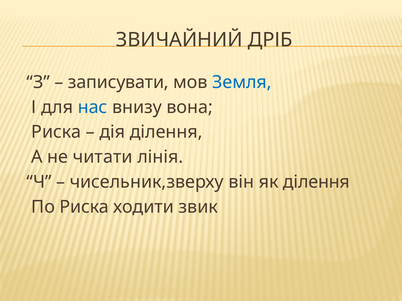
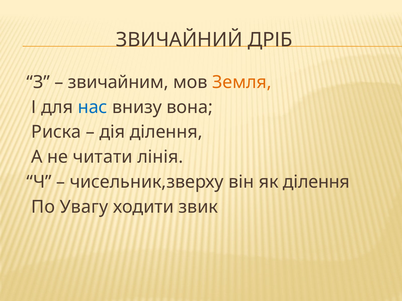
записувати: записувати -> звичайним (118, 82)
Земля colour: blue -> orange (242, 82)
По Риска: Риска -> Увагу (84, 207)
